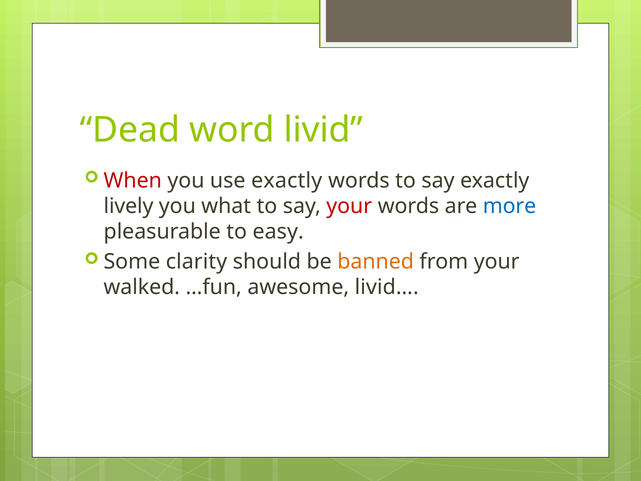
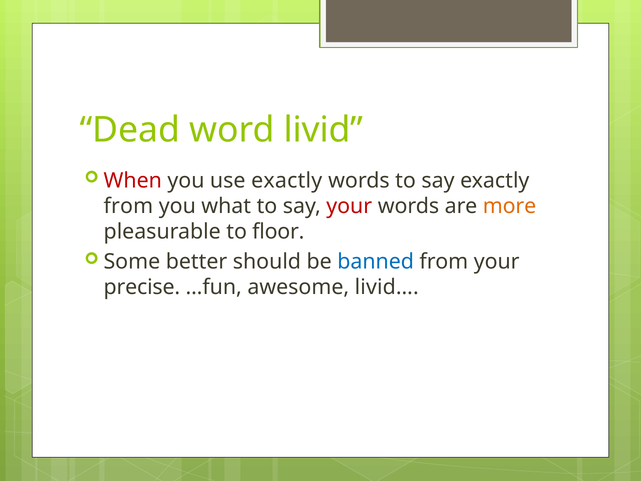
lively: lively -> from (128, 206)
more colour: blue -> orange (510, 206)
easy: easy -> floor (278, 232)
clarity: clarity -> better (197, 262)
banned colour: orange -> blue (376, 262)
walked: walked -> precise (142, 287)
